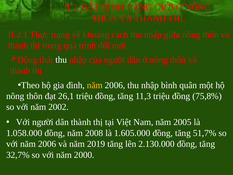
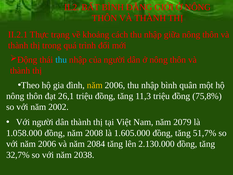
thu colour: white -> light blue (61, 60)
2005: 2005 -> 2079 (182, 122)
2019: 2019 -> 2084 (96, 144)
2000: 2000 -> 2038 (84, 155)
